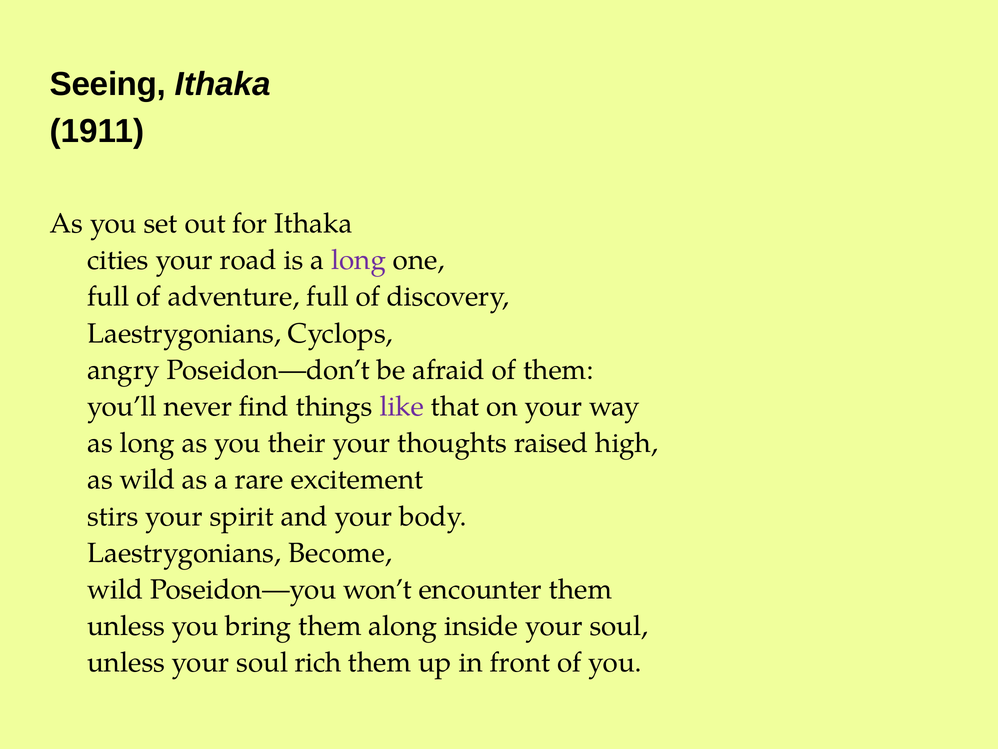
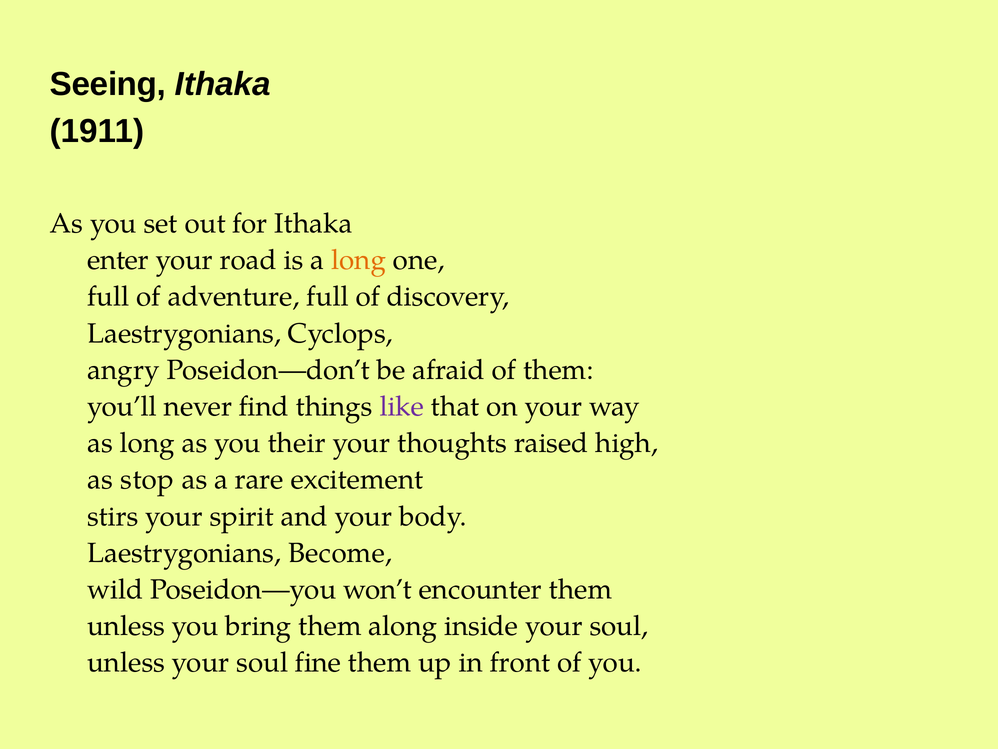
cities: cities -> enter (118, 260)
long colour: purple -> orange (359, 260)
as wild: wild -> stop (147, 479)
rich: rich -> fine (318, 662)
